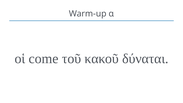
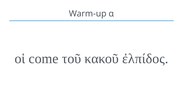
δύναται: δύναται -> ἐλπίδος (145, 59)
